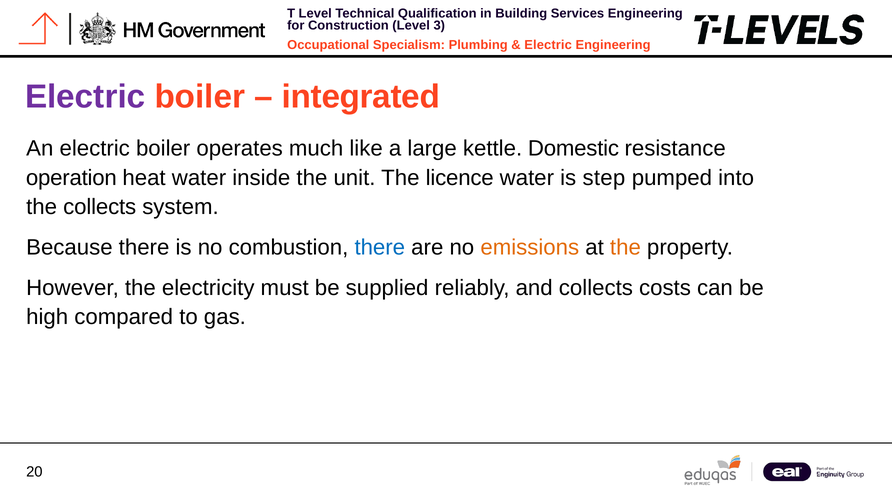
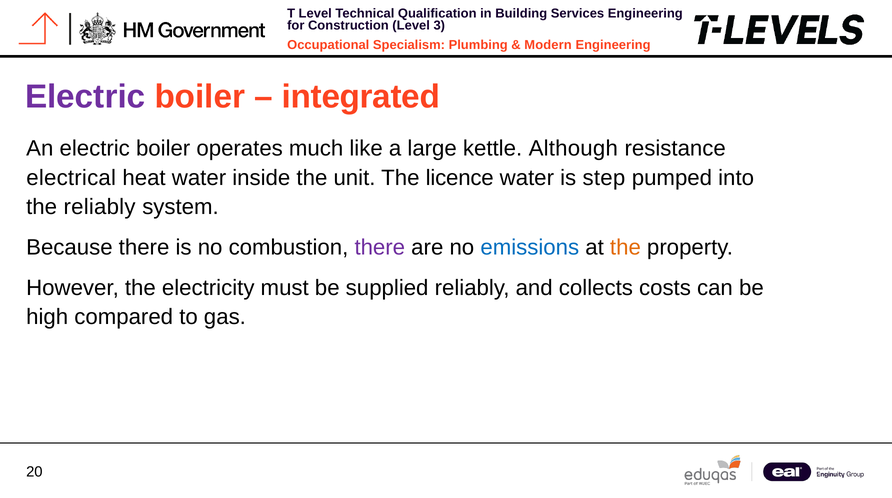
Electric: Electric -> Modern (548, 45)
Domestic: Domestic -> Although (573, 149)
operation: operation -> electrical (71, 178)
the collects: collects -> reliably (100, 207)
there colour: blue -> purple (380, 248)
emissions colour: orange -> blue (530, 248)
